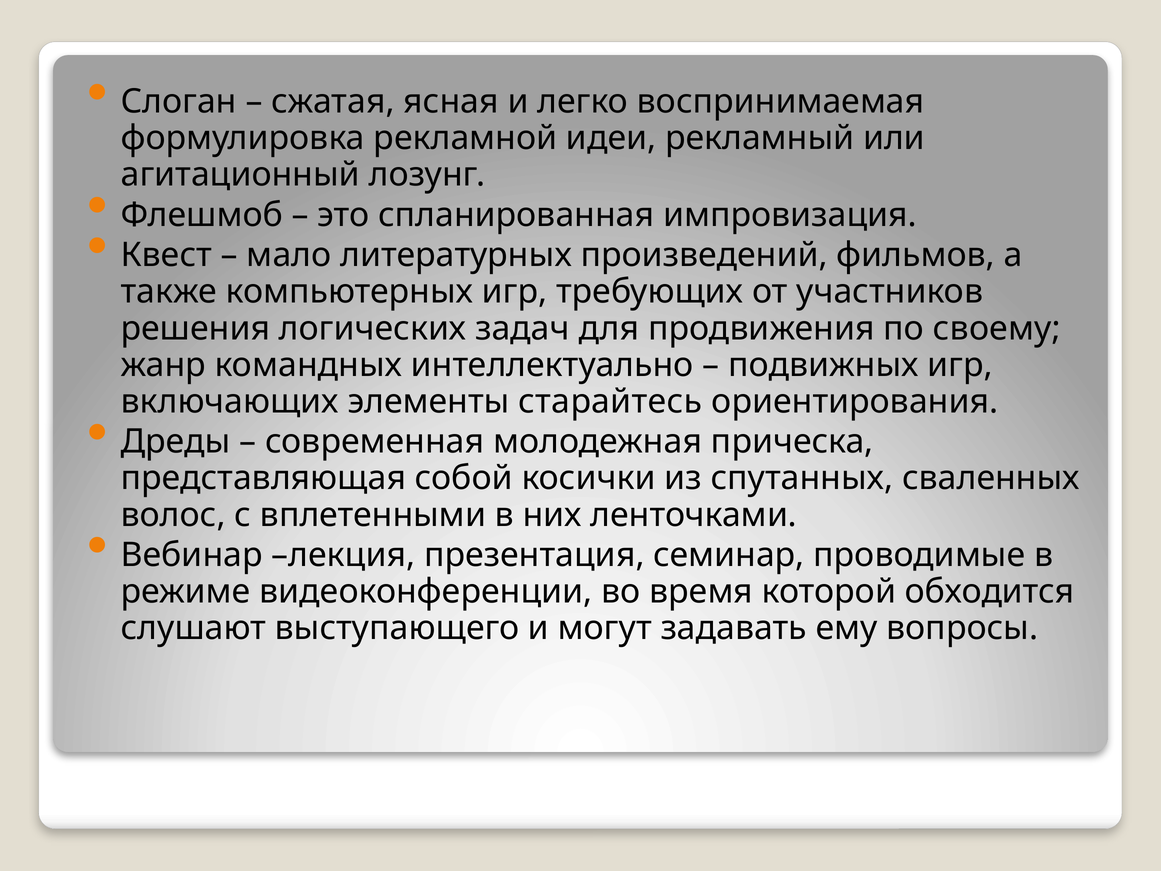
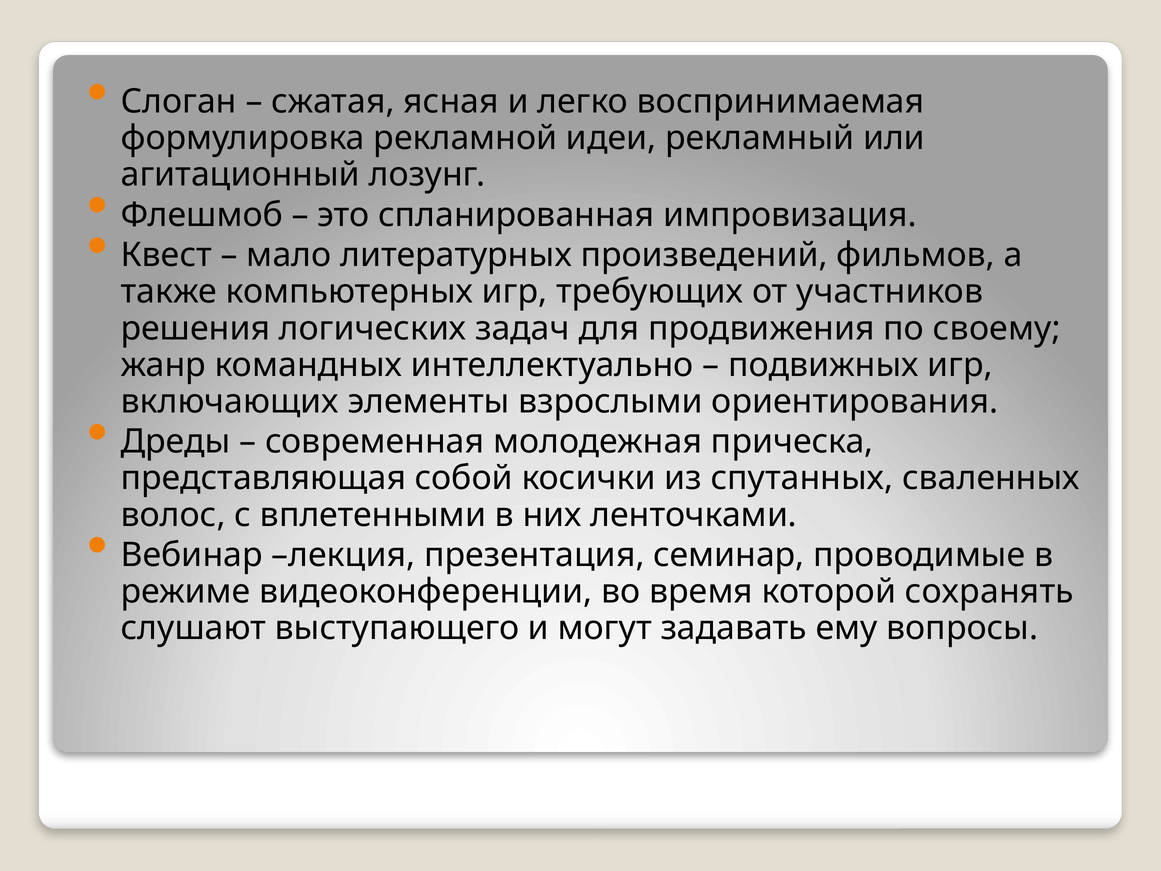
старайтесь: старайтесь -> взрослыми (611, 401)
обходится: обходится -> сохранять (989, 591)
